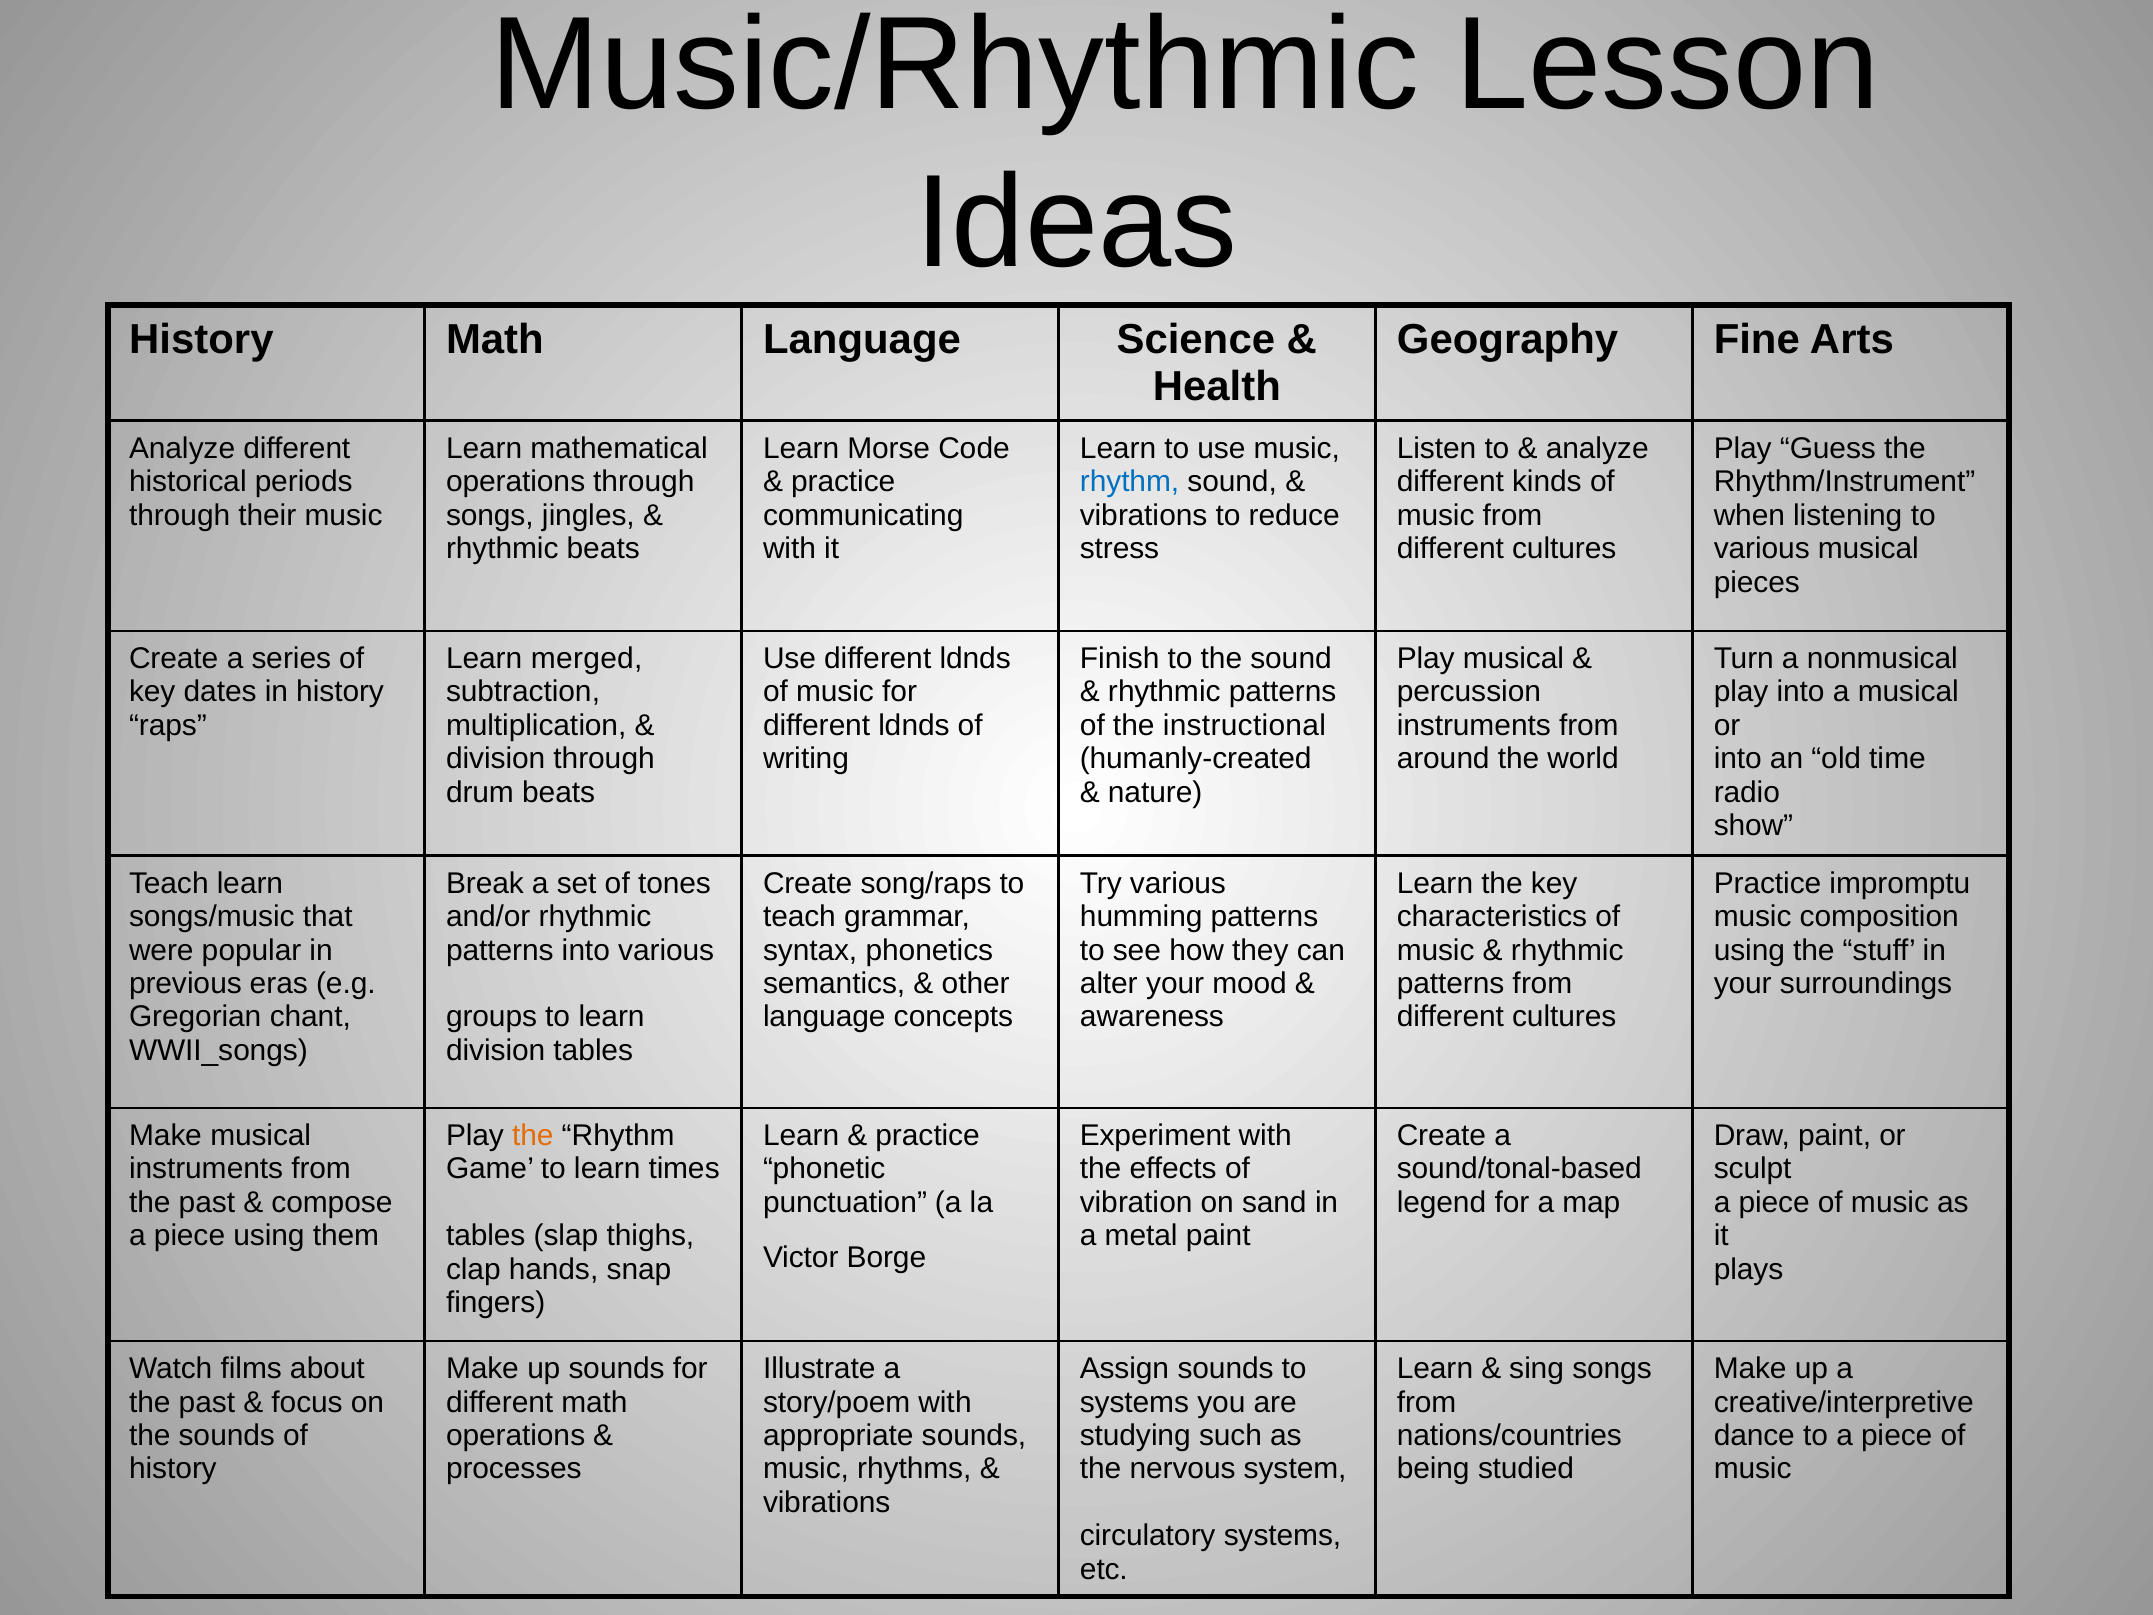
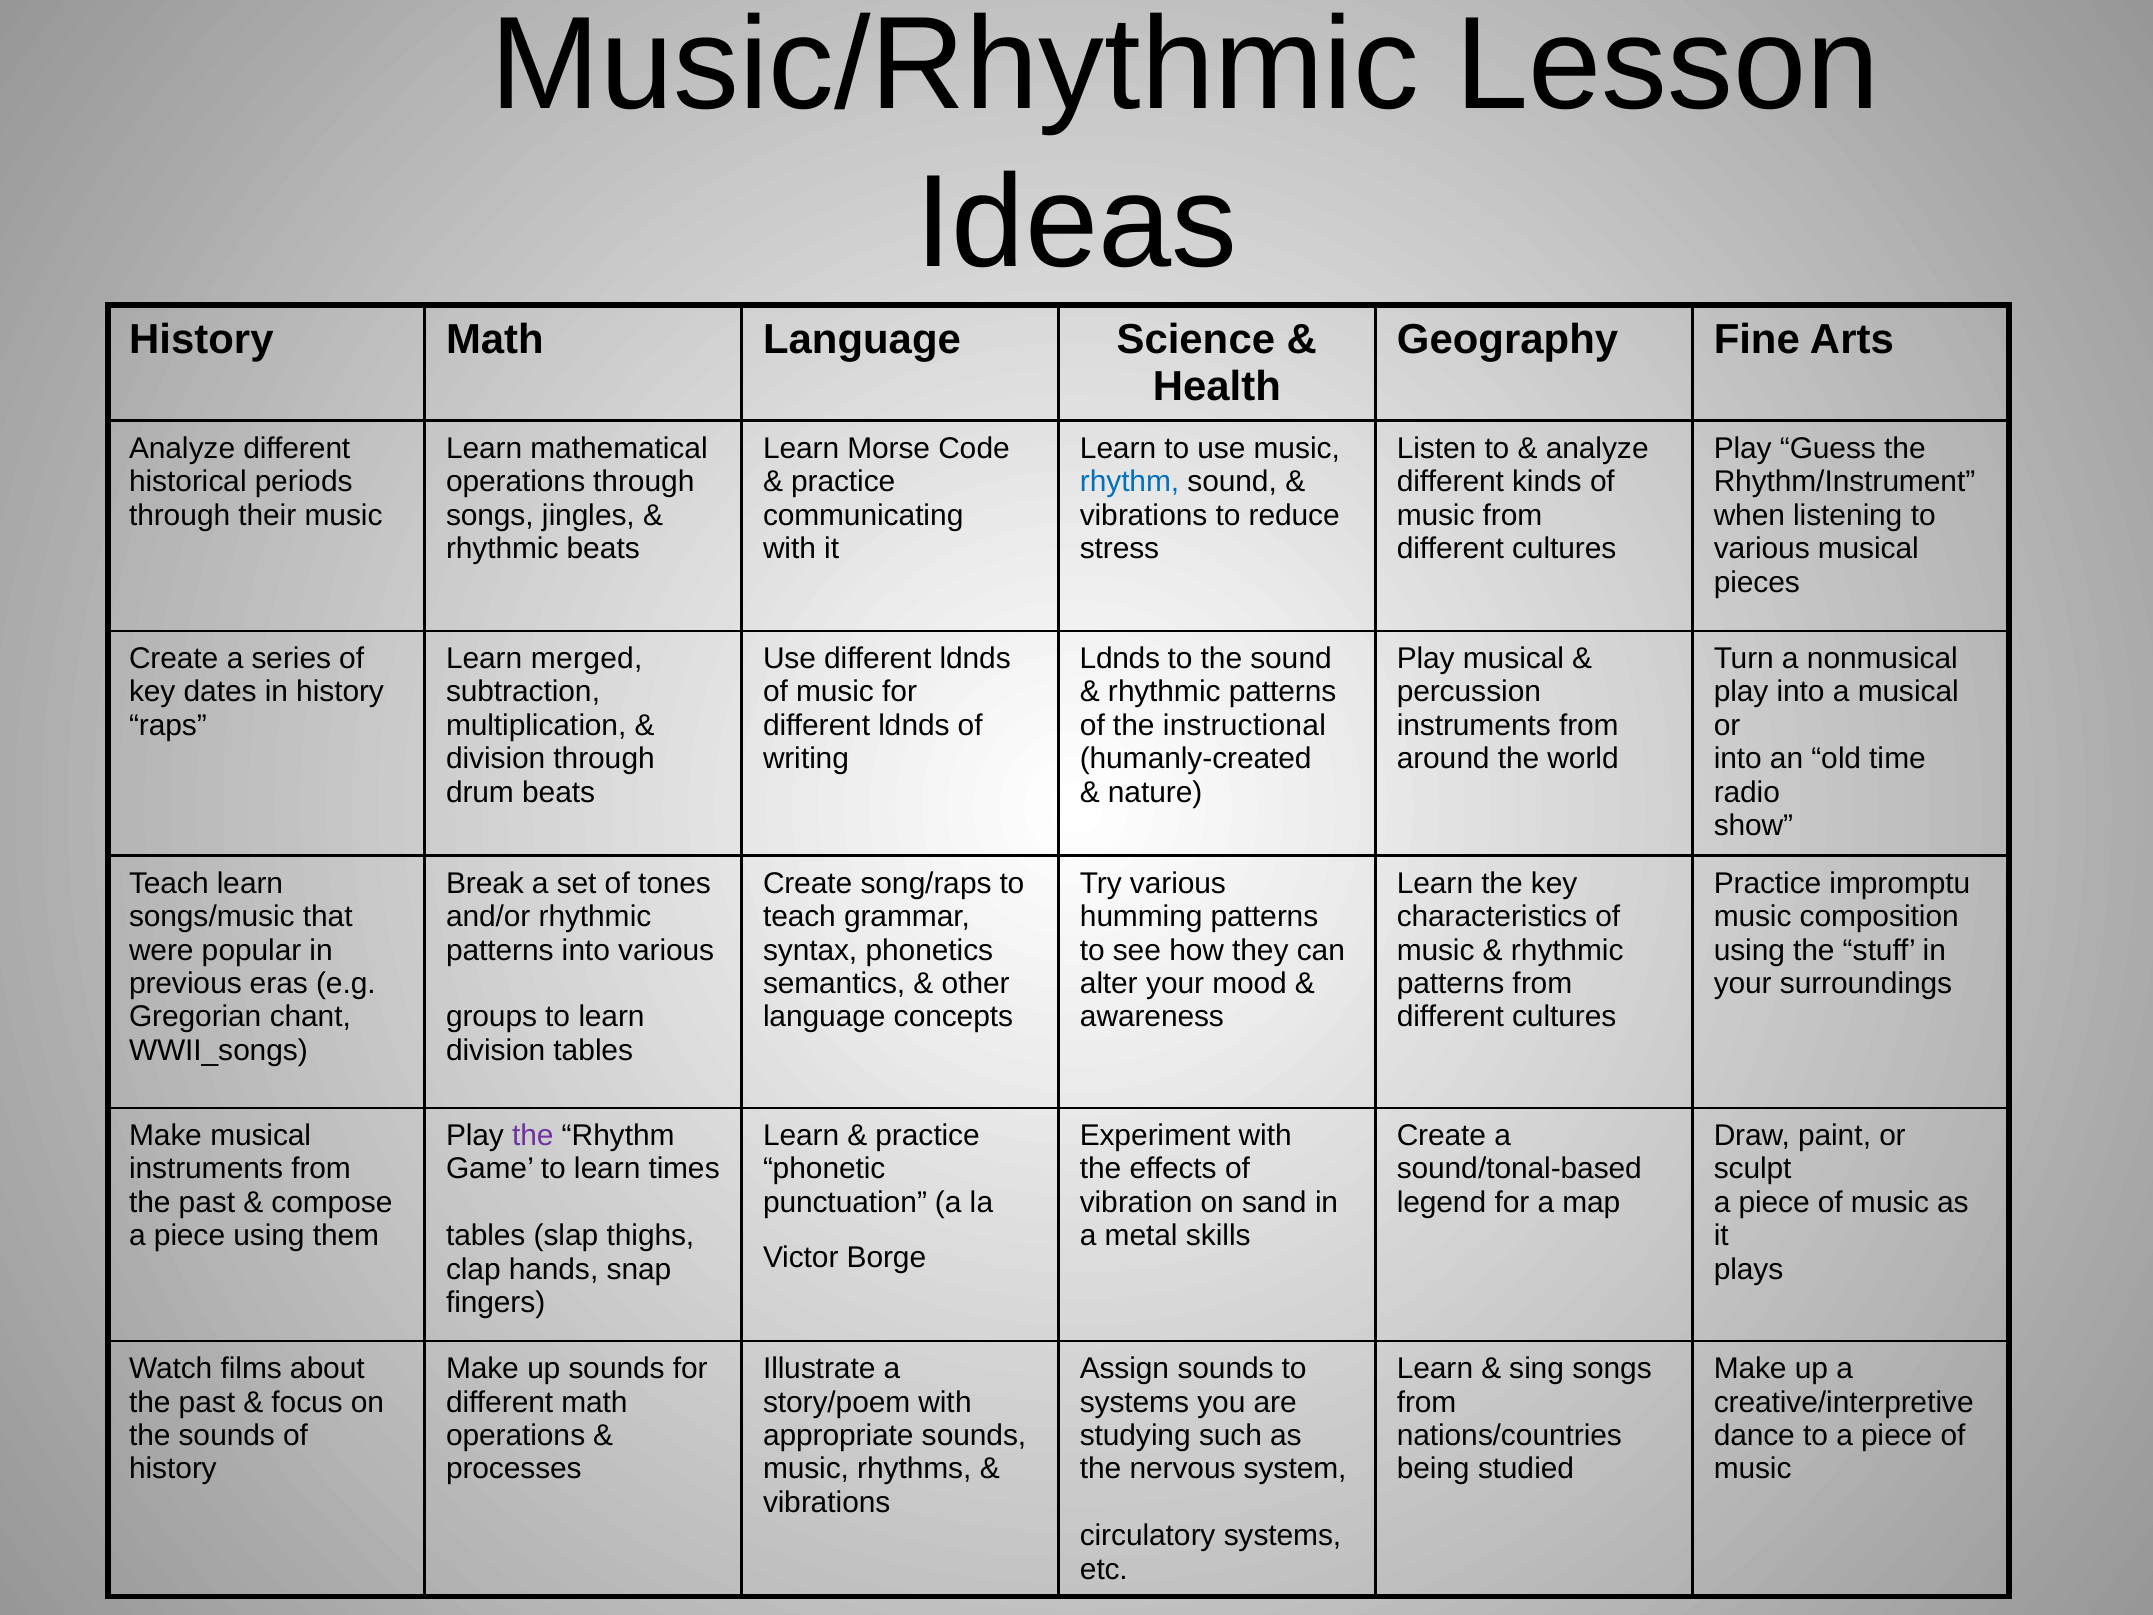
Finish: Finish -> Ldnds (1120, 659)
the colour: orange -> purple (533, 1135)
metal paint: paint -> skills (1218, 1236)
